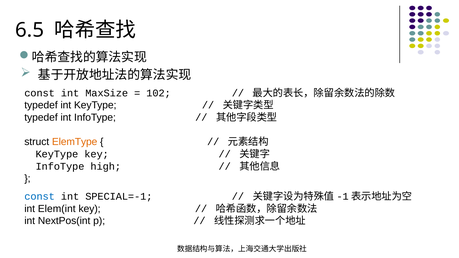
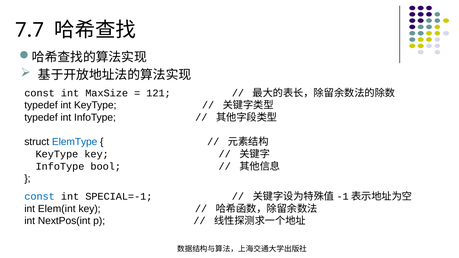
6.5: 6.5 -> 7.7 (30, 30)
102: 102 -> 121 (159, 93)
ElemType colour: orange -> blue (75, 142)
high: high -> bool (106, 167)
